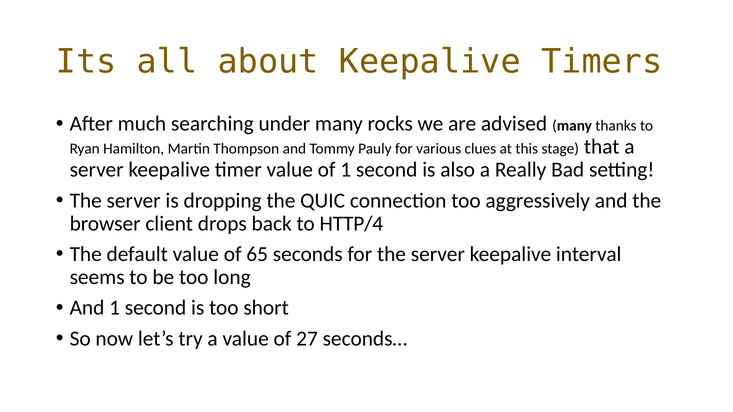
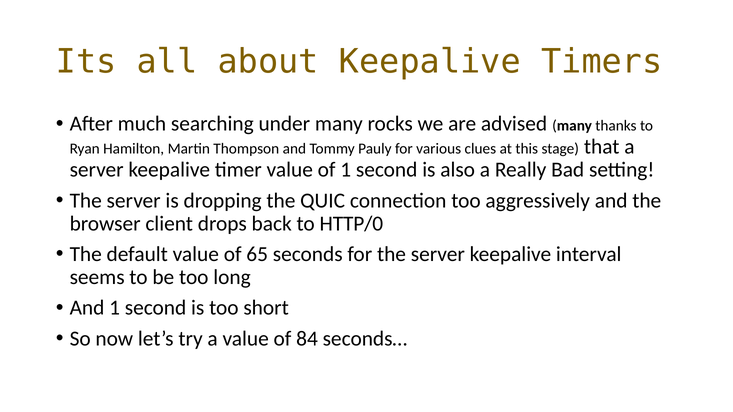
HTTP/4: HTTP/4 -> HTTP/0 (351, 224)
27: 27 -> 84 (307, 339)
